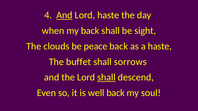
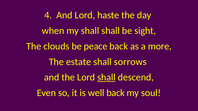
And underline: present -> none (64, 15)
my back: back -> shall (90, 31)
a haste: haste -> more (160, 46)
buffet: buffet -> estate (79, 62)
